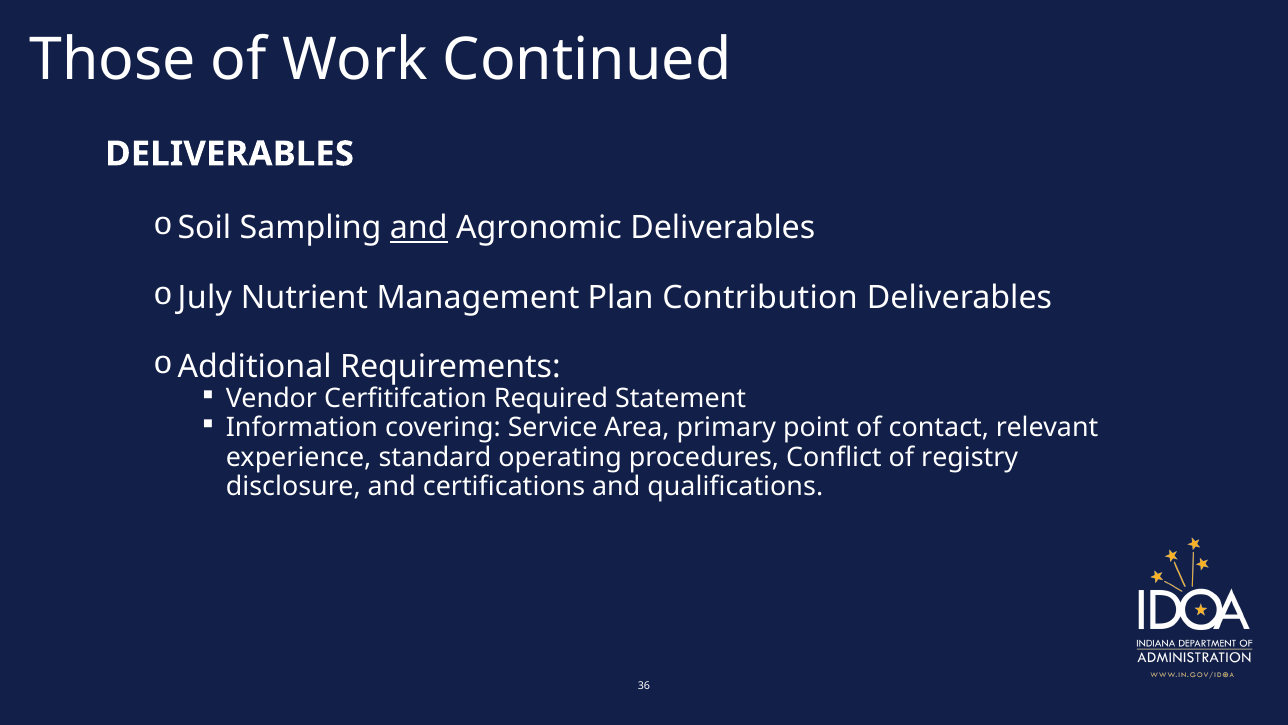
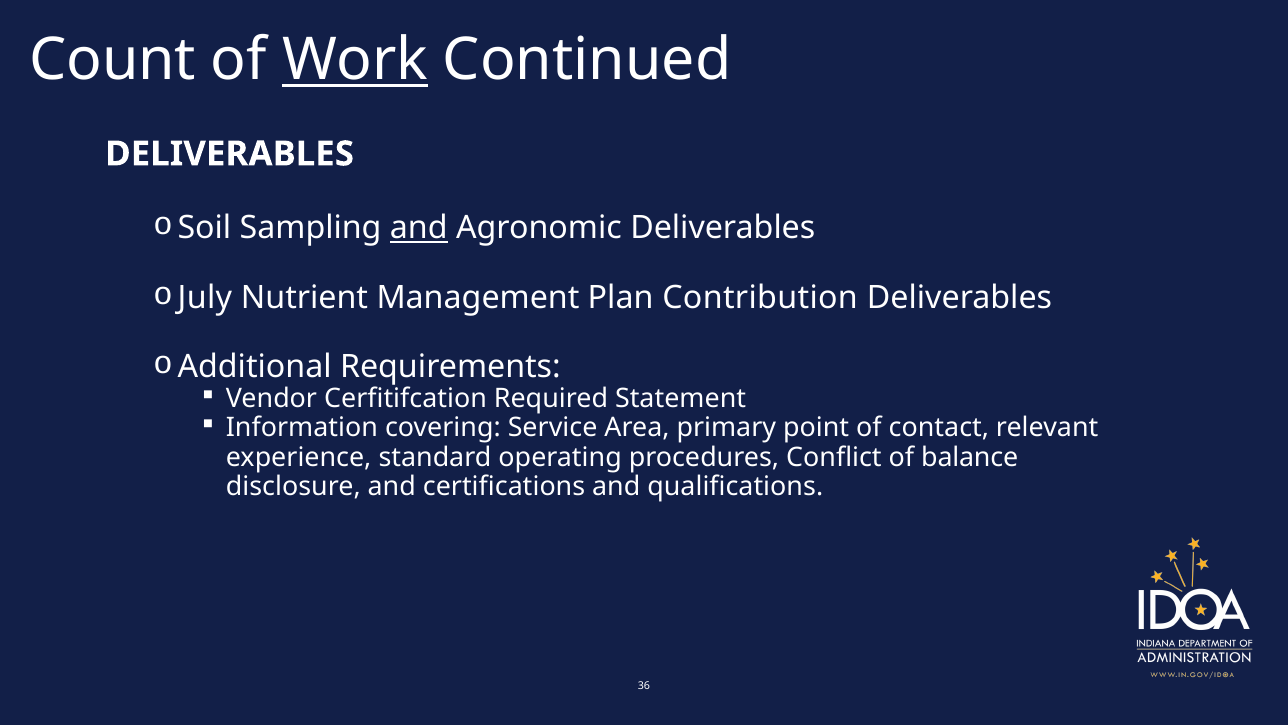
Those: Those -> Count (113, 60)
Work underline: none -> present (355, 60)
registry: registry -> balance (970, 457)
